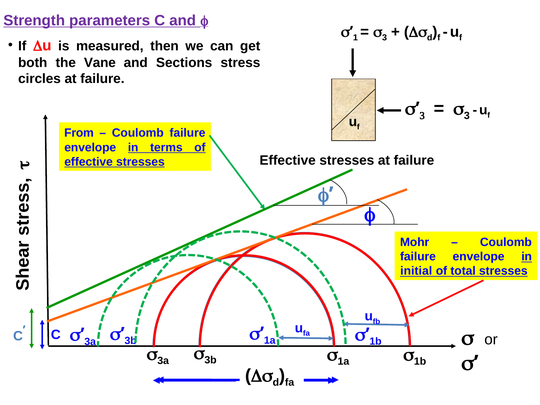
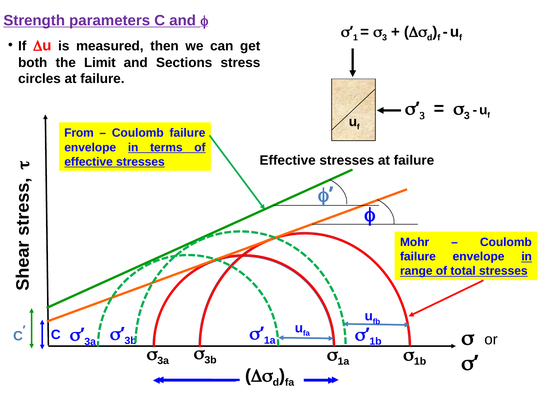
Vane: Vane -> Limit (100, 63)
initial: initial -> range (416, 271)
